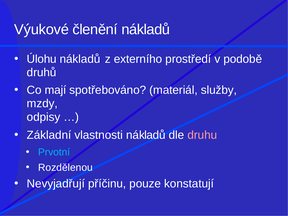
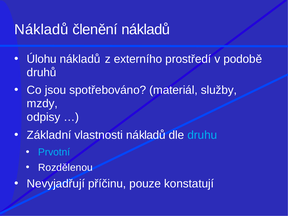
Výukové: Výukové -> Nákladů (41, 30)
mají: mají -> jsou (55, 90)
druhu colour: pink -> light blue (202, 135)
